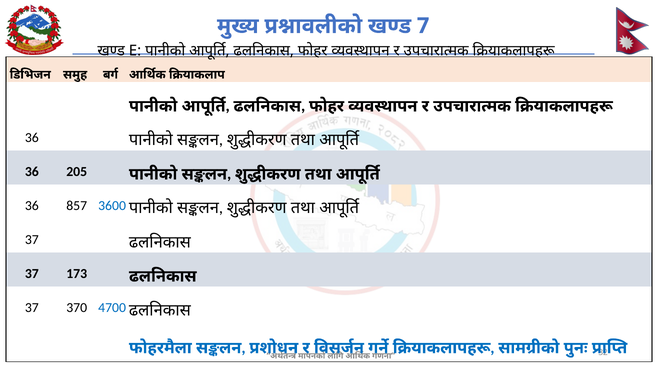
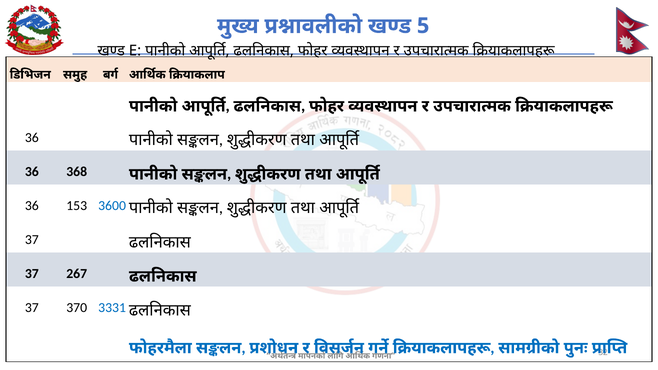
7: 7 -> 5 (423, 26)
205: 205 -> 368 (77, 172)
857: 857 -> 153 (77, 206)
173: 173 -> 267 (77, 274)
4700: 4700 -> 3331 (112, 308)
